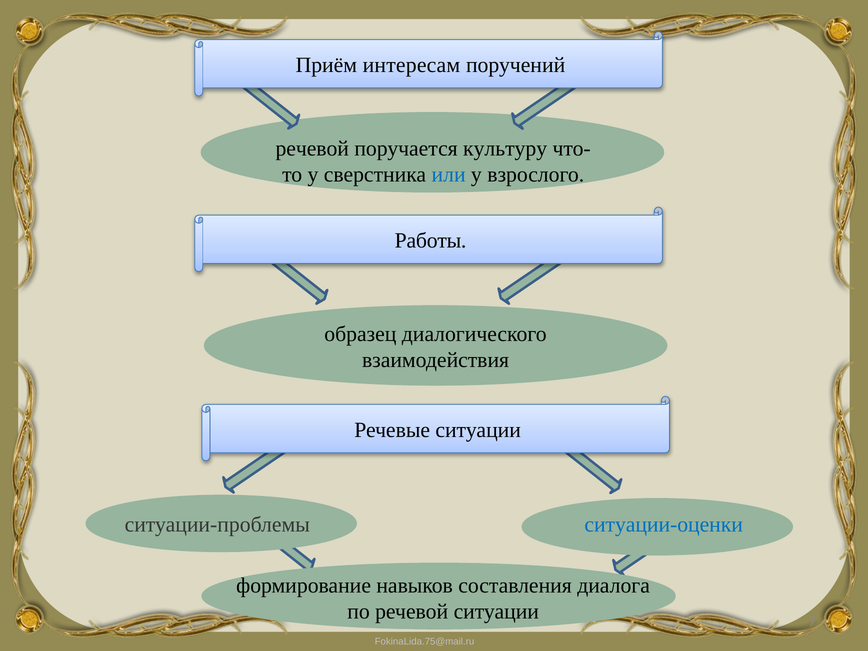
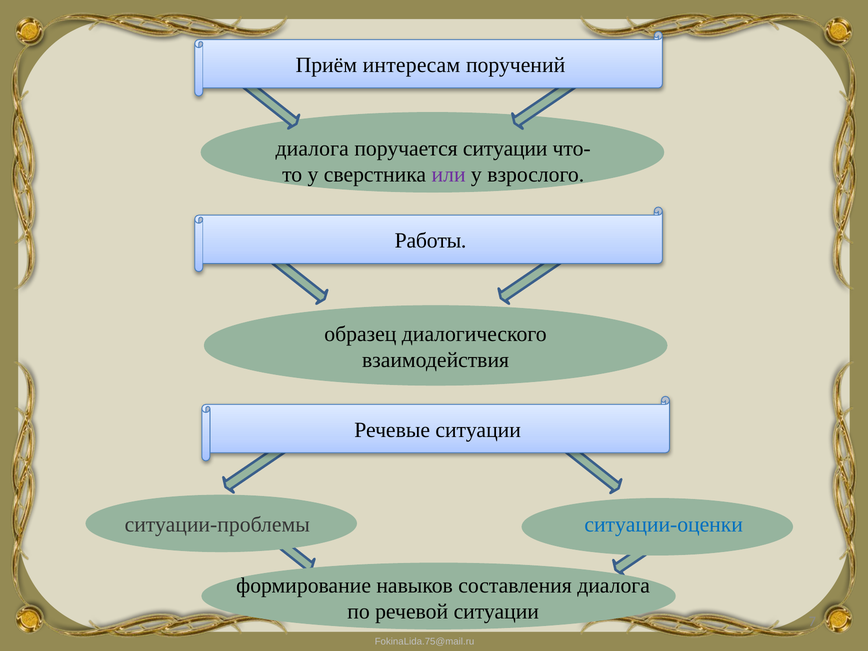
речевой: речевой -> диалога (312, 149)
поручается культуру: культуру -> ситуации (505, 149)
или colour: blue -> purple (449, 175)
